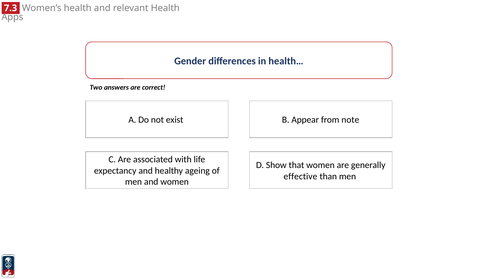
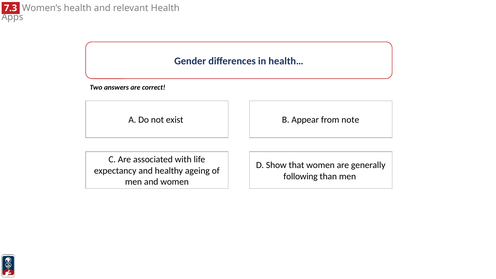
effective: effective -> following (301, 176)
